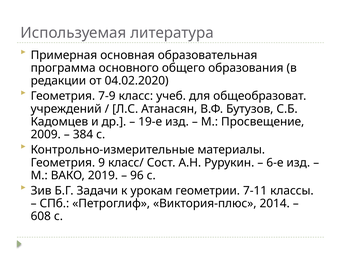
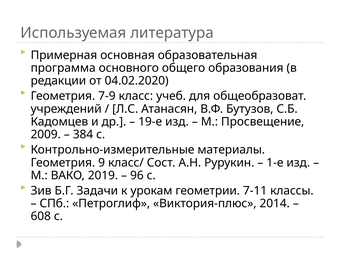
6-е: 6-е -> 1-е (275, 162)
